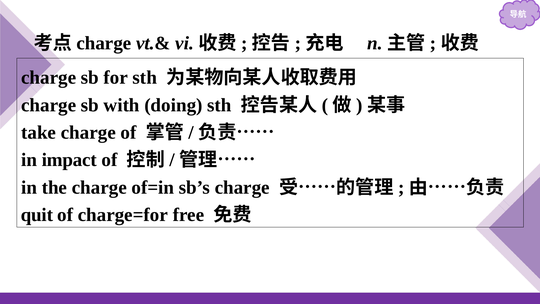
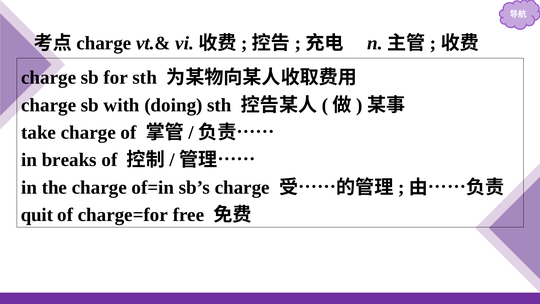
impact: impact -> breaks (69, 160)
